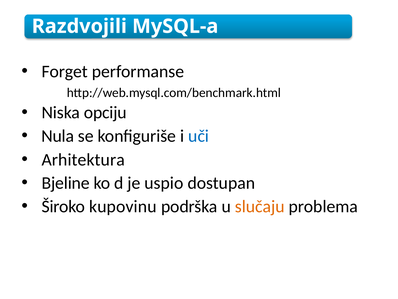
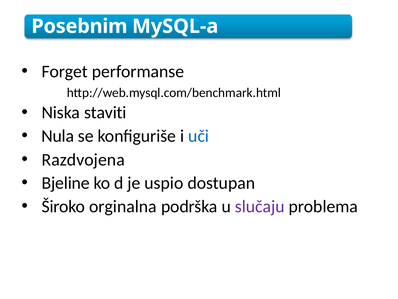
Razdvojili: Razdvojili -> Posebnim (79, 26)
opciju: opciju -> staviti (105, 112)
Arhitektura: Arhitektura -> Razdvojena (83, 159)
kupovinu: kupovinu -> orginalna (123, 206)
slučaju colour: orange -> purple (260, 206)
